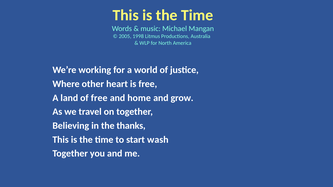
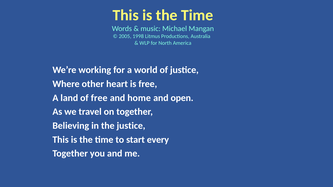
grow: grow -> open (182, 98)
the thanks: thanks -> justice (131, 126)
wash: wash -> every (158, 140)
